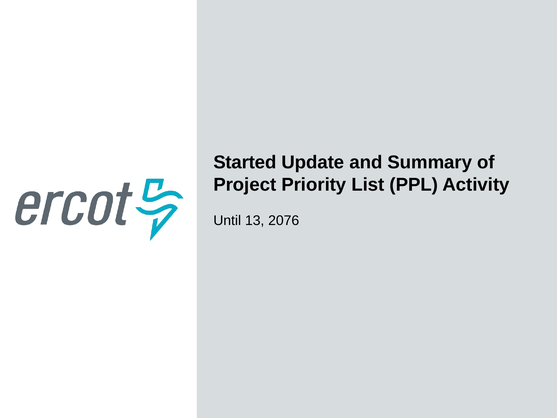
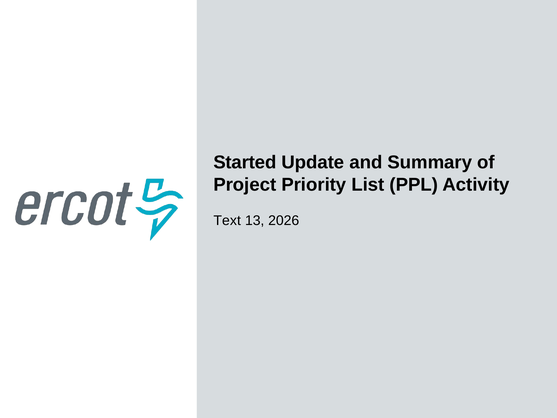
Until: Until -> Text (227, 220)
2076: 2076 -> 2026 (284, 220)
